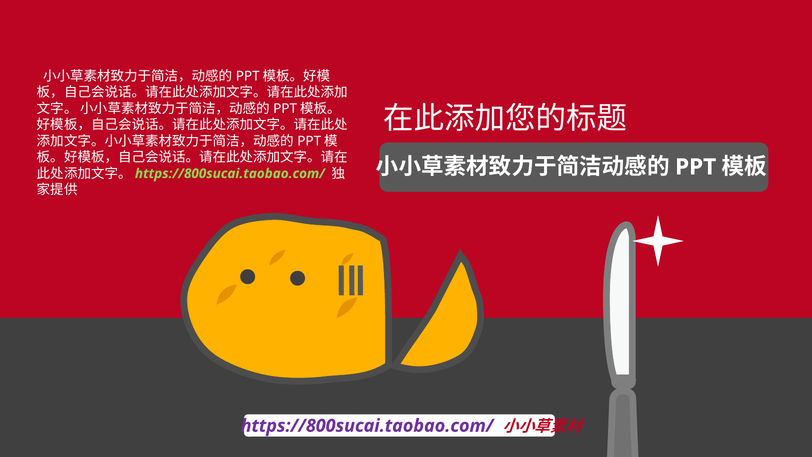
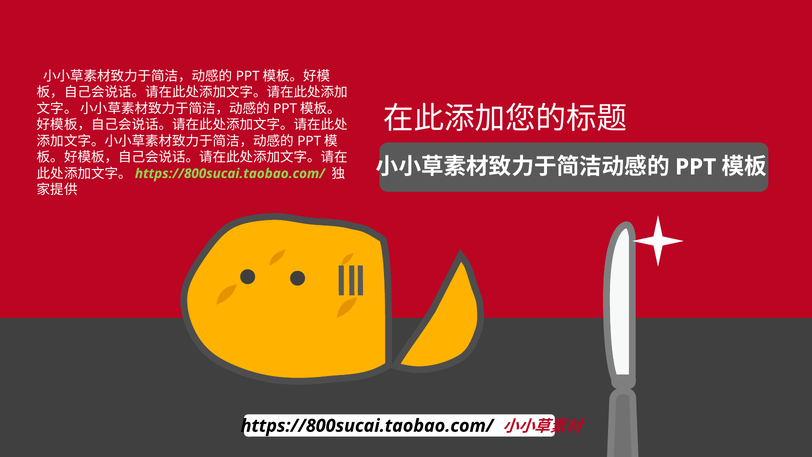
https://800sucai.taobao.com/ colour: purple -> black (367, 426)
